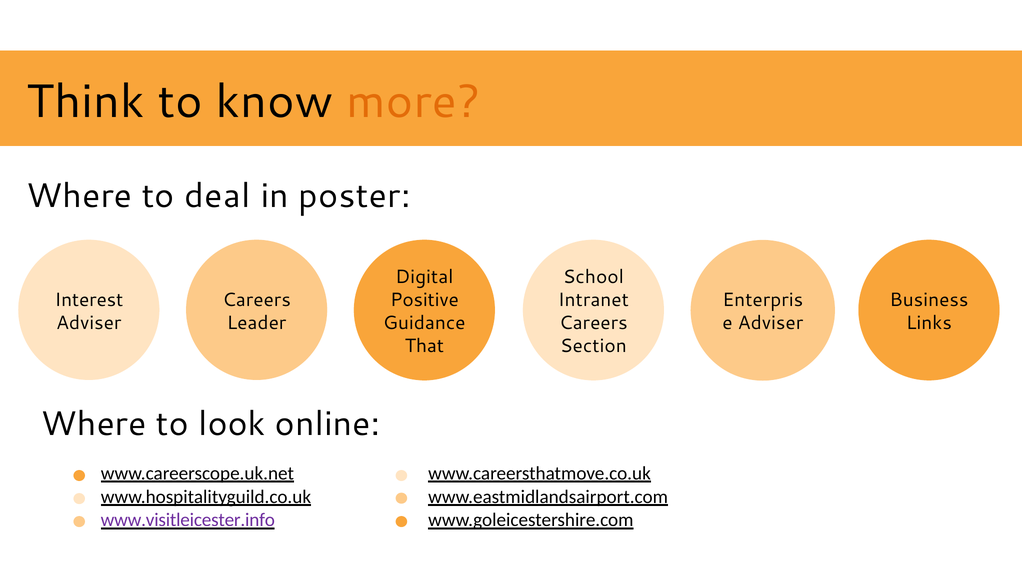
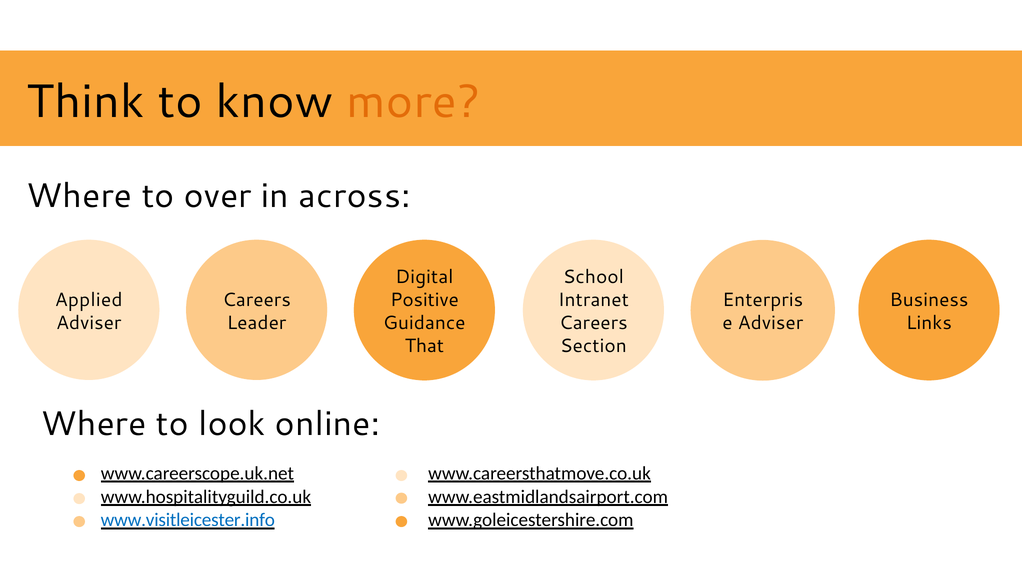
deal: deal -> over (218, 196)
poster: poster -> across (354, 196)
Interest: Interest -> Applied (89, 300)
www.visitleicester.info colour: purple -> blue (188, 520)
